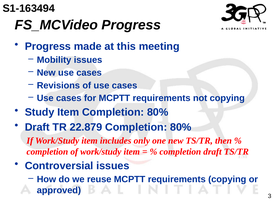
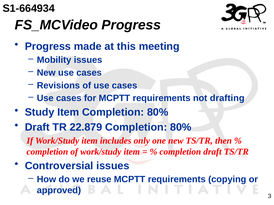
S1-163494: S1-163494 -> S1-664934 (29, 8)
not copying: copying -> drafting (227, 98)
